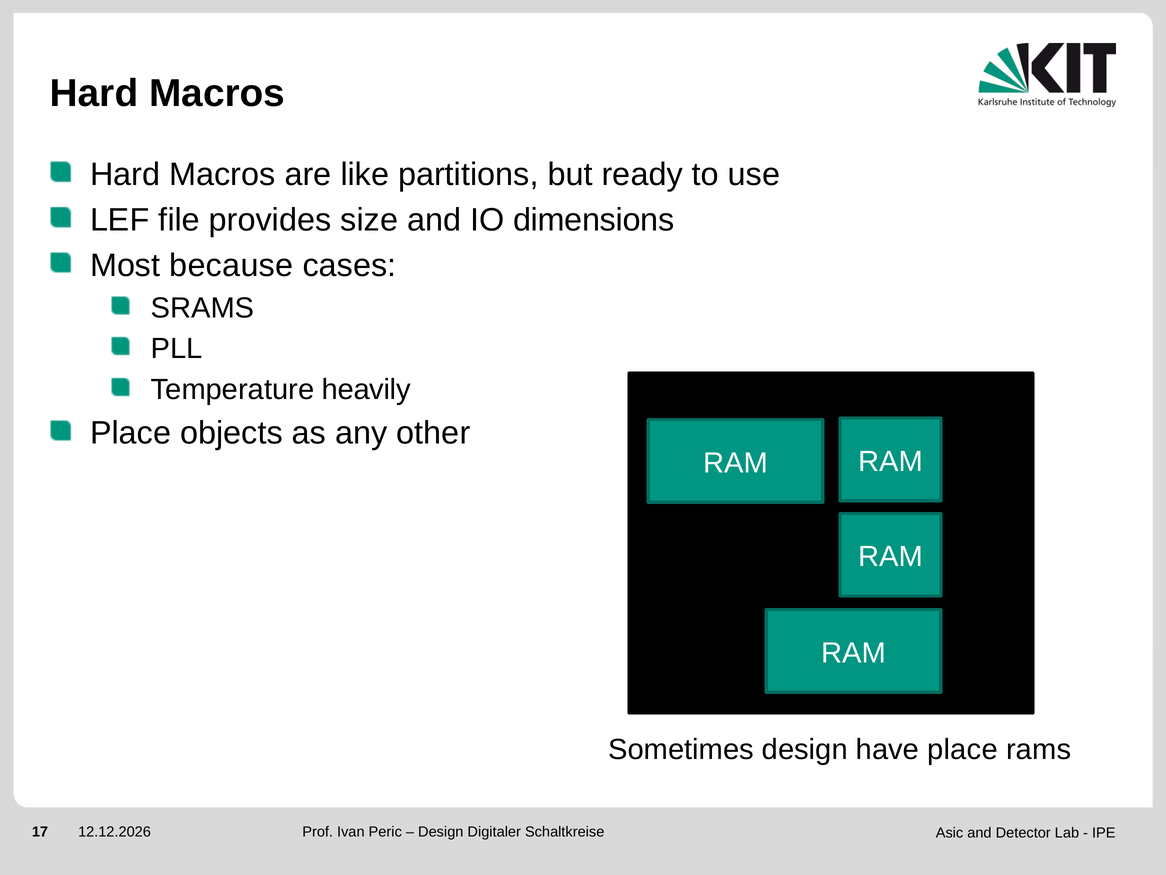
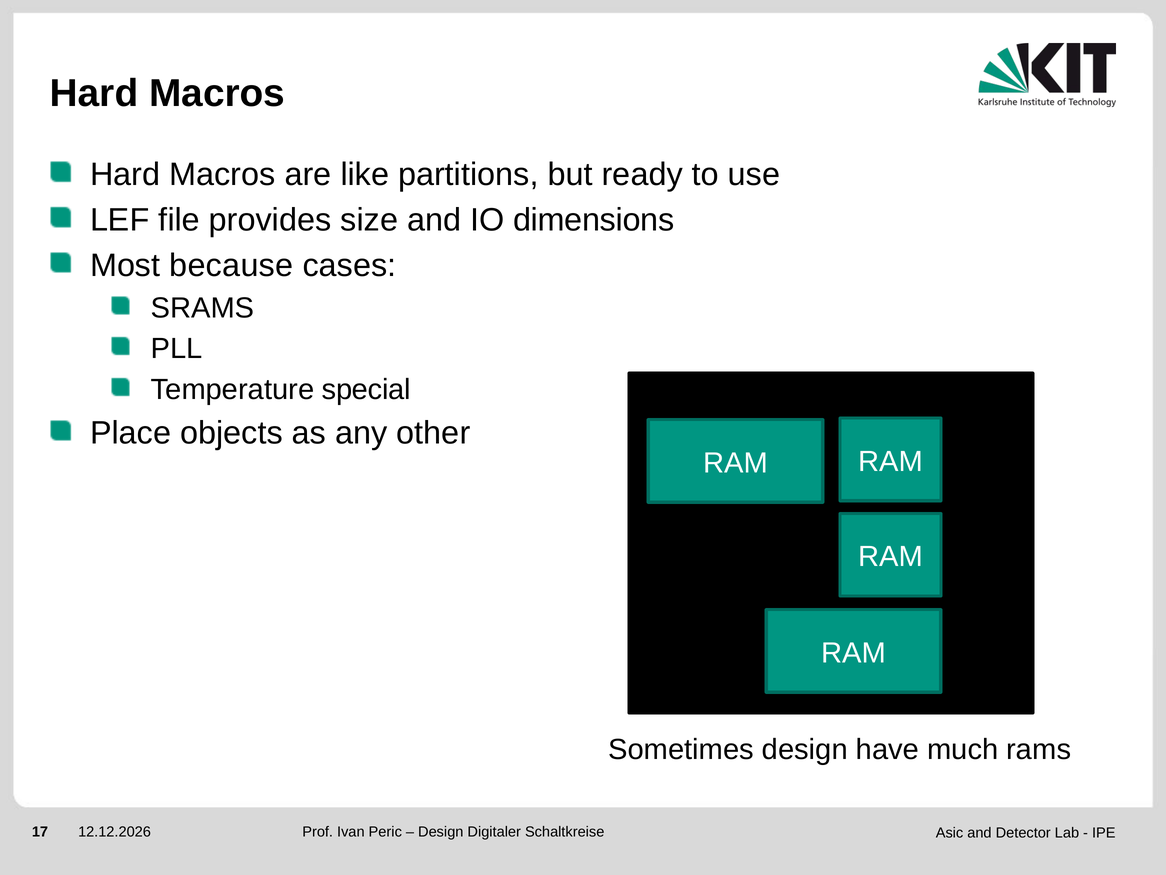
heavily: heavily -> special (366, 389)
have place: place -> much (963, 749)
